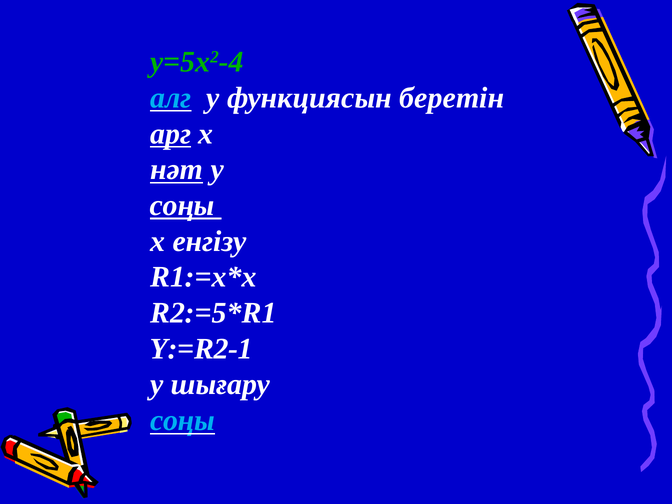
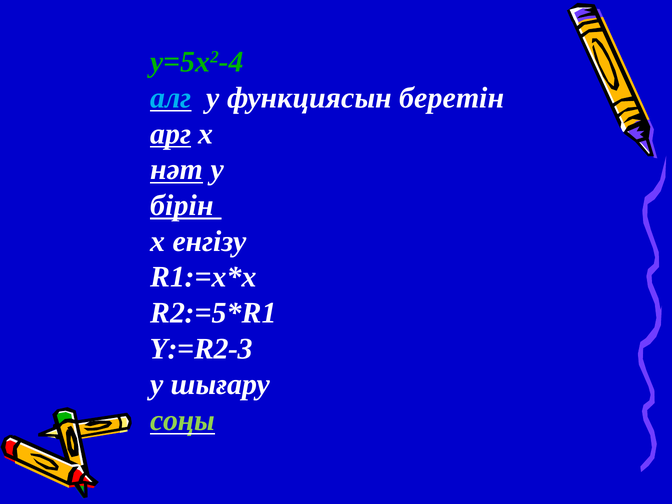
соңы: соңы -> бірін (182, 205)
Y:=R2-1: Y:=R2-1 -> Y:=R2-3 (201, 349)
соңы colour: light blue -> light green (183, 420)
